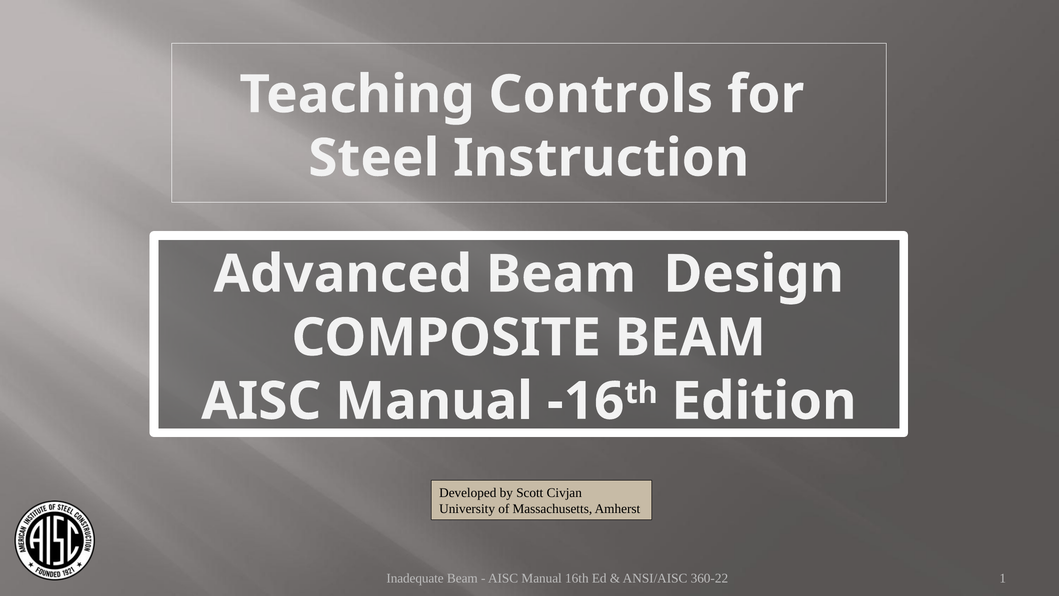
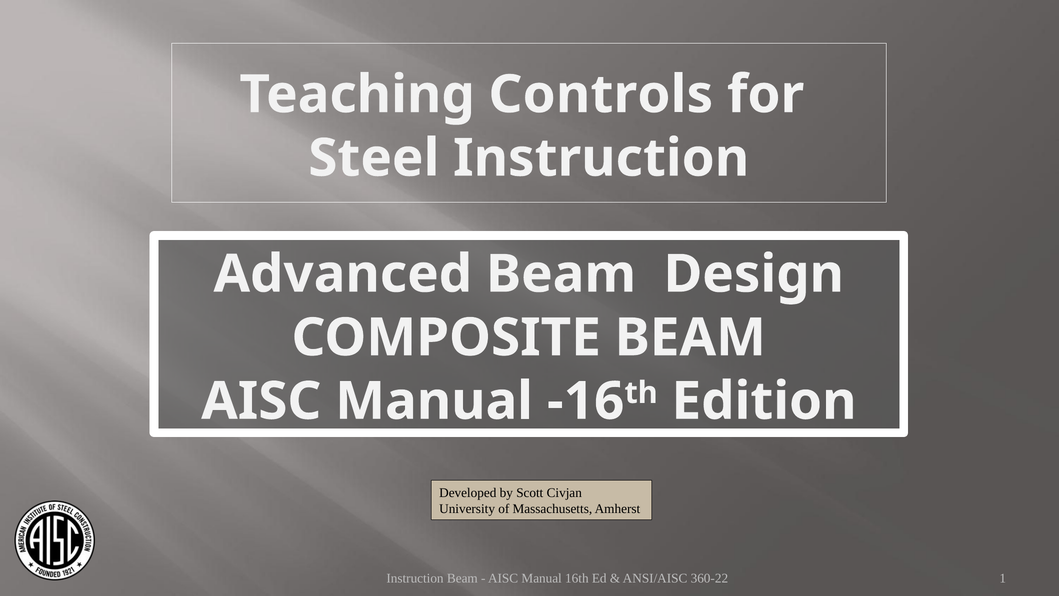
Inadequate: Inadequate -> Instruction (415, 578)
